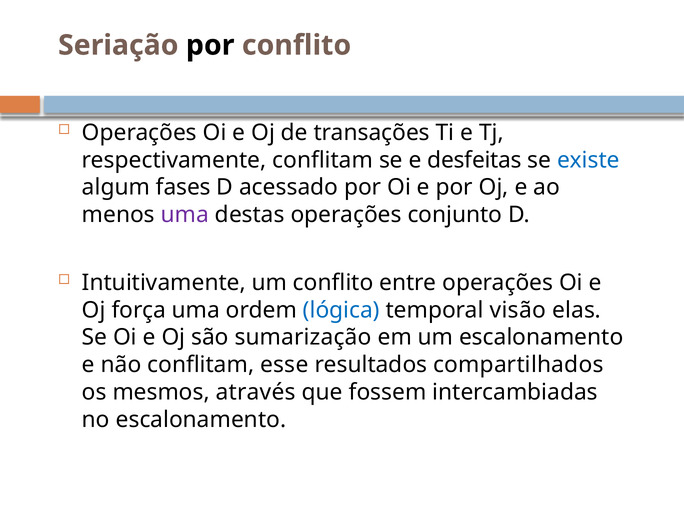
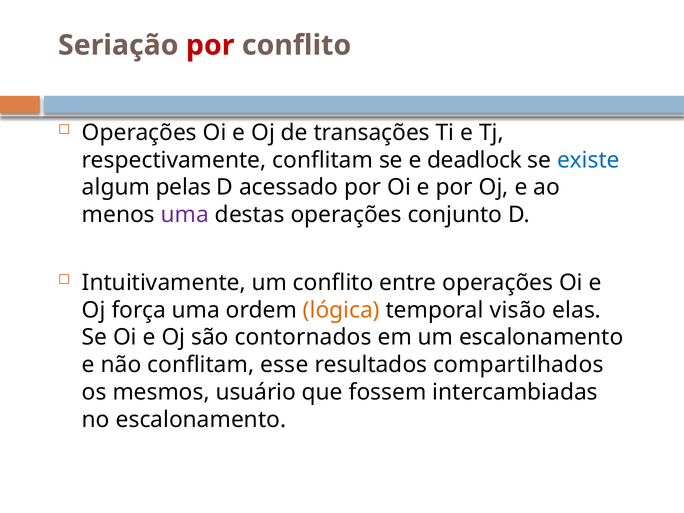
por colour: black -> red (210, 45)
desfeitas: desfeitas -> deadlock (475, 160)
fases: fases -> pelas (183, 187)
lógica colour: blue -> orange (341, 310)
sumarização: sumarização -> contornados (303, 337)
através: através -> usuário (256, 392)
